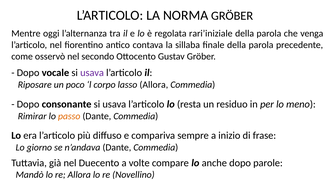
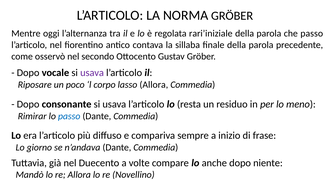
che venga: venga -> passo (312, 33)
passo colour: orange -> blue (69, 116)
parole: parole -> niente (268, 163)
